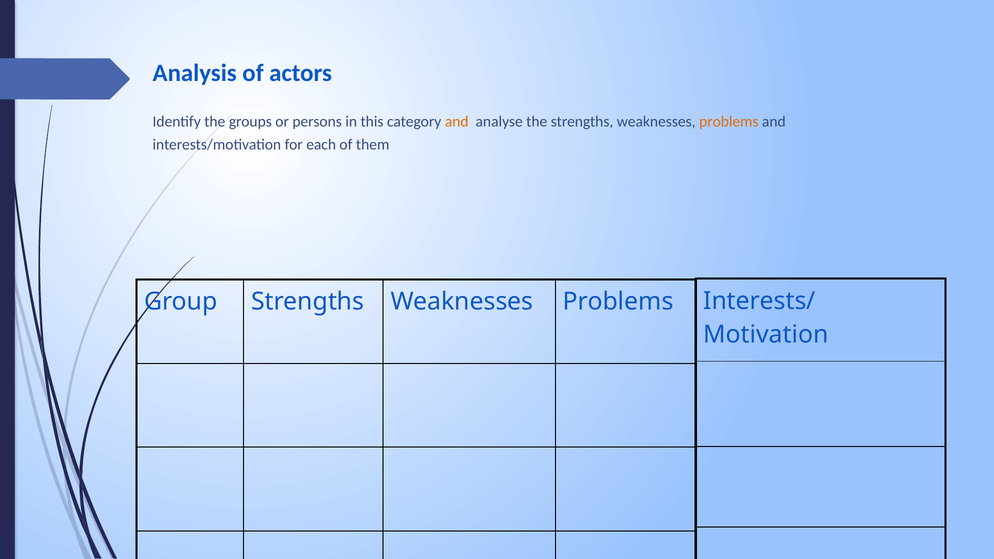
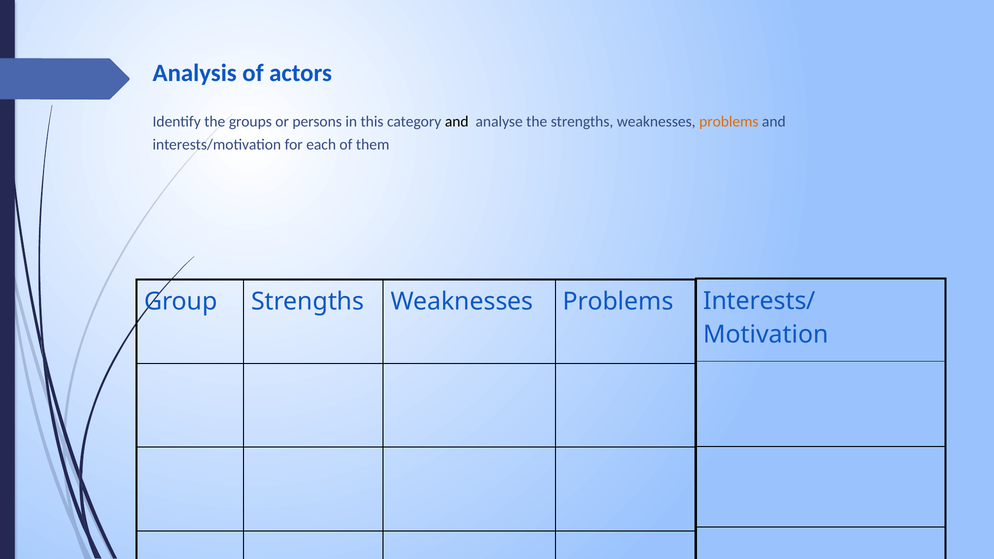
and colour: orange -> black (457, 122)
